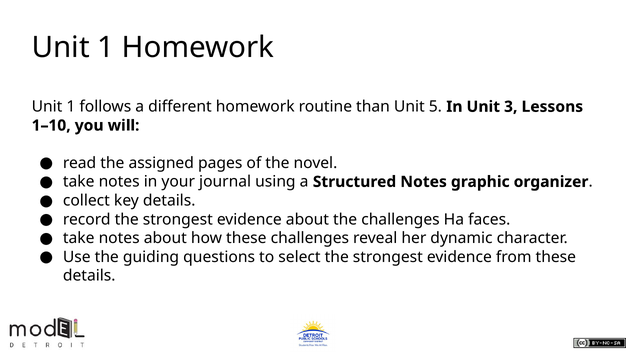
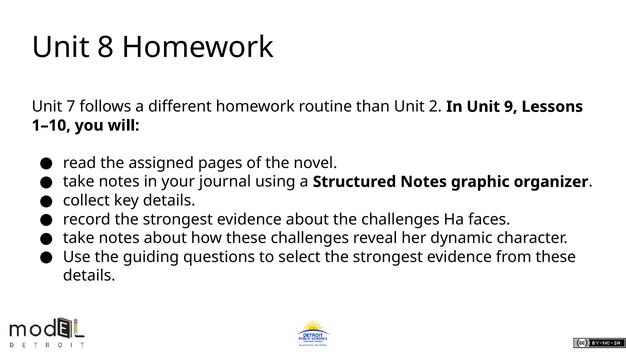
1: 1 -> 8 (106, 48)
1: 1 -> 7 (71, 107)
5: 5 -> 2 (435, 107)
3: 3 -> 9 (511, 107)
